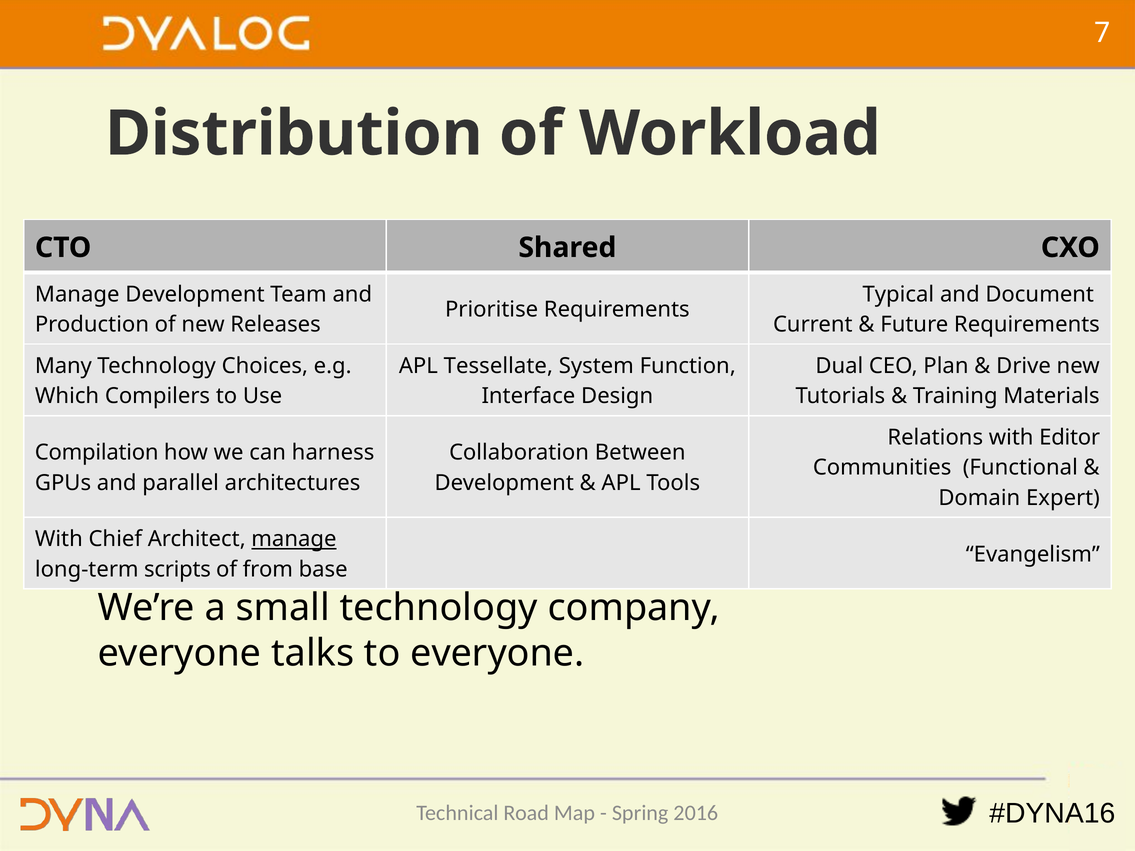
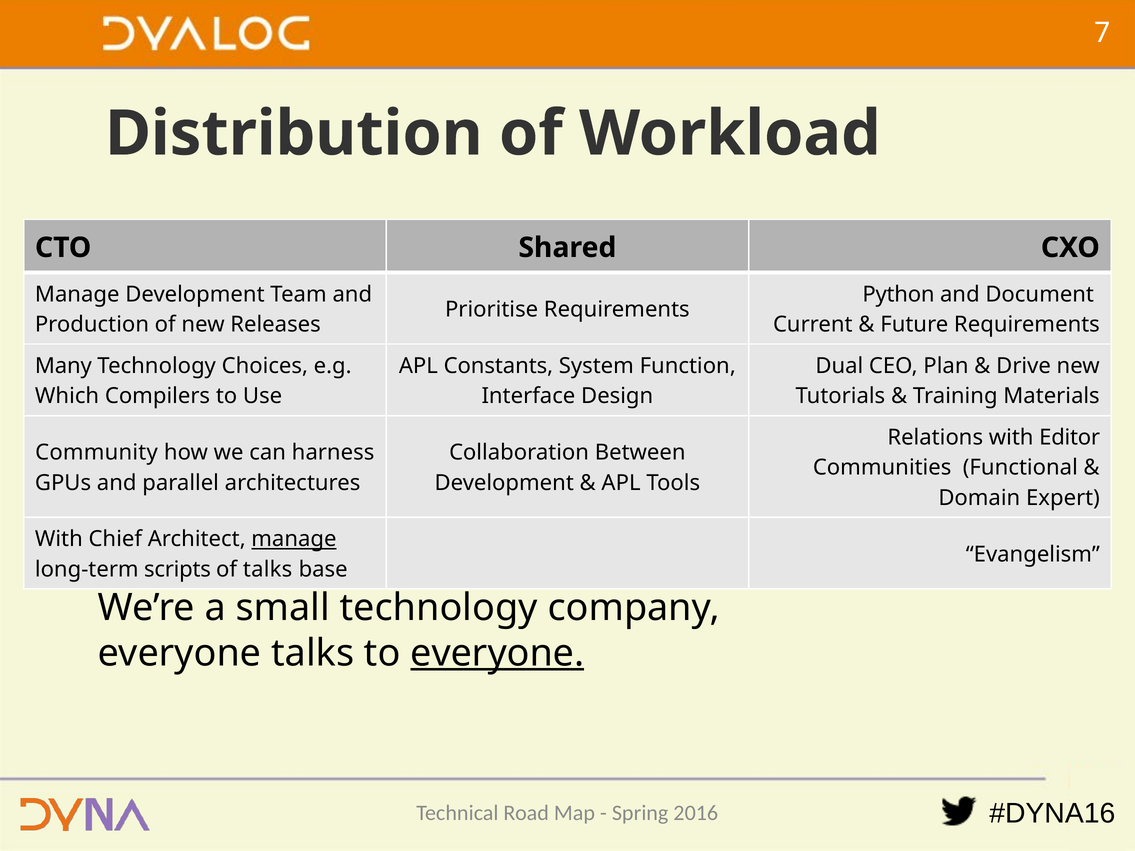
Typical: Typical -> Python (898, 295)
Tessellate: Tessellate -> Constants (498, 366)
Compilation: Compilation -> Community (96, 453)
of from: from -> talks (268, 569)
everyone underline: none -> present (497, 653)
